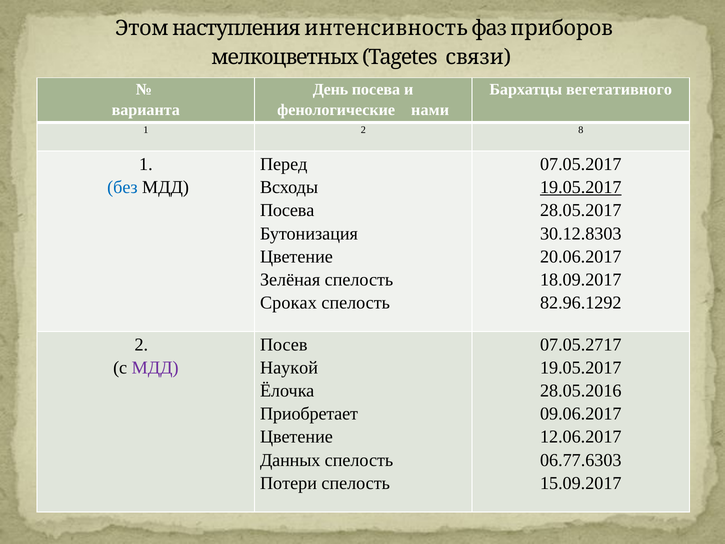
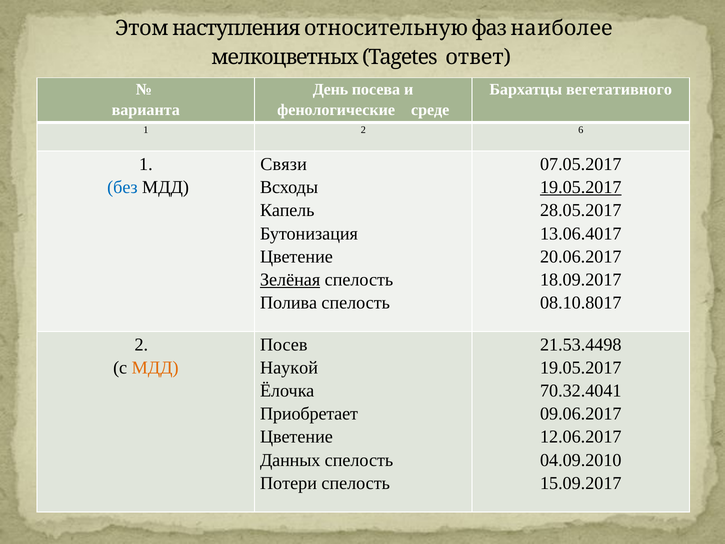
интенсивность: интенсивность -> относительную (386, 28)
приборов: приборов -> наиболее (561, 28)
связи: связи -> ответ (478, 57)
нами: нами -> среде (430, 110)
8: 8 -> 6 (581, 130)
Перед: Перед -> Связи (284, 164)
Посева: Посева -> Капель (287, 210)
30.12.8303: 30.12.8303 -> 13.06.4017 (581, 233)
Зелёная underline: none -> present (290, 280)
Сроках: Сроках -> Полива (289, 303)
82.96.1292: 82.96.1292 -> 08.10.8017 (581, 303)
07.05.2717: 07.05.2717 -> 21.53.4498 (581, 345)
МДД colour: purple -> orange (155, 368)
28.05.2016: 28.05.2016 -> 70.32.4041 (581, 391)
06.77.6303: 06.77.6303 -> 04.09.2010 (581, 460)
